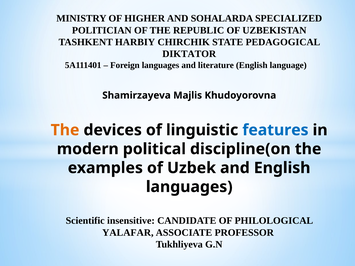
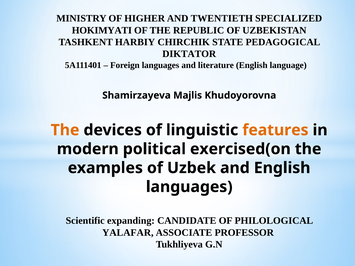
SOHALARDA: SOHALARDA -> TWENTIETH (222, 19)
POLITICIAN: POLITICIAN -> HOKIMYATI (102, 30)
features colour: blue -> orange (275, 130)
discipline(on: discipline(on -> exercised(on (240, 149)
insensitive: insensitive -> expanding (131, 221)
